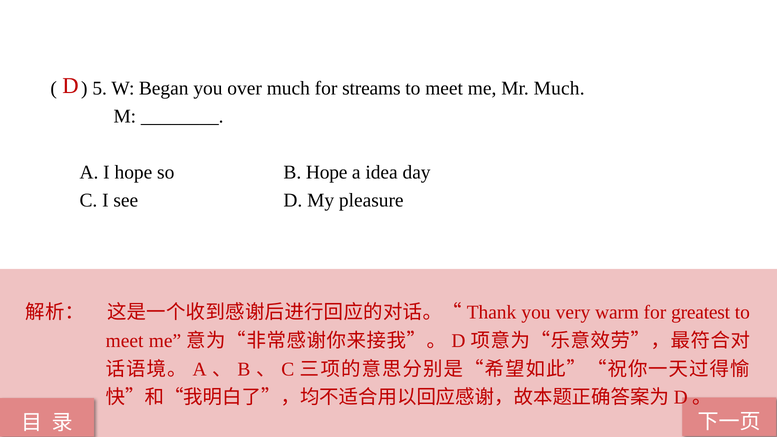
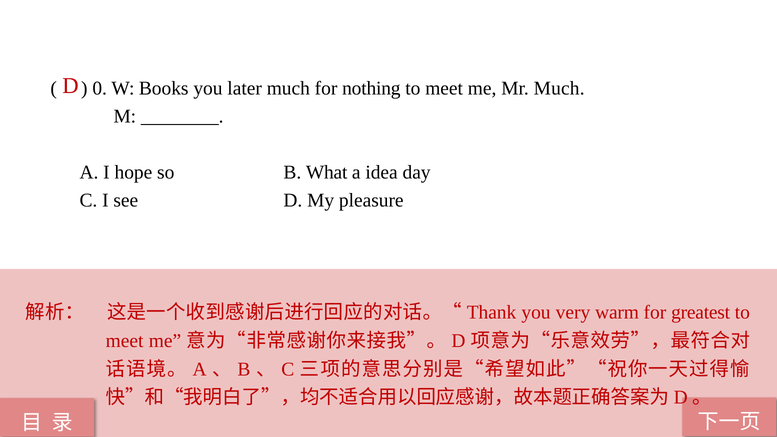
5: 5 -> 0 (100, 88)
Began: Began -> Books (164, 88)
over: over -> later (245, 88)
streams: streams -> nothing (371, 88)
B Hope: Hope -> What (327, 172)
